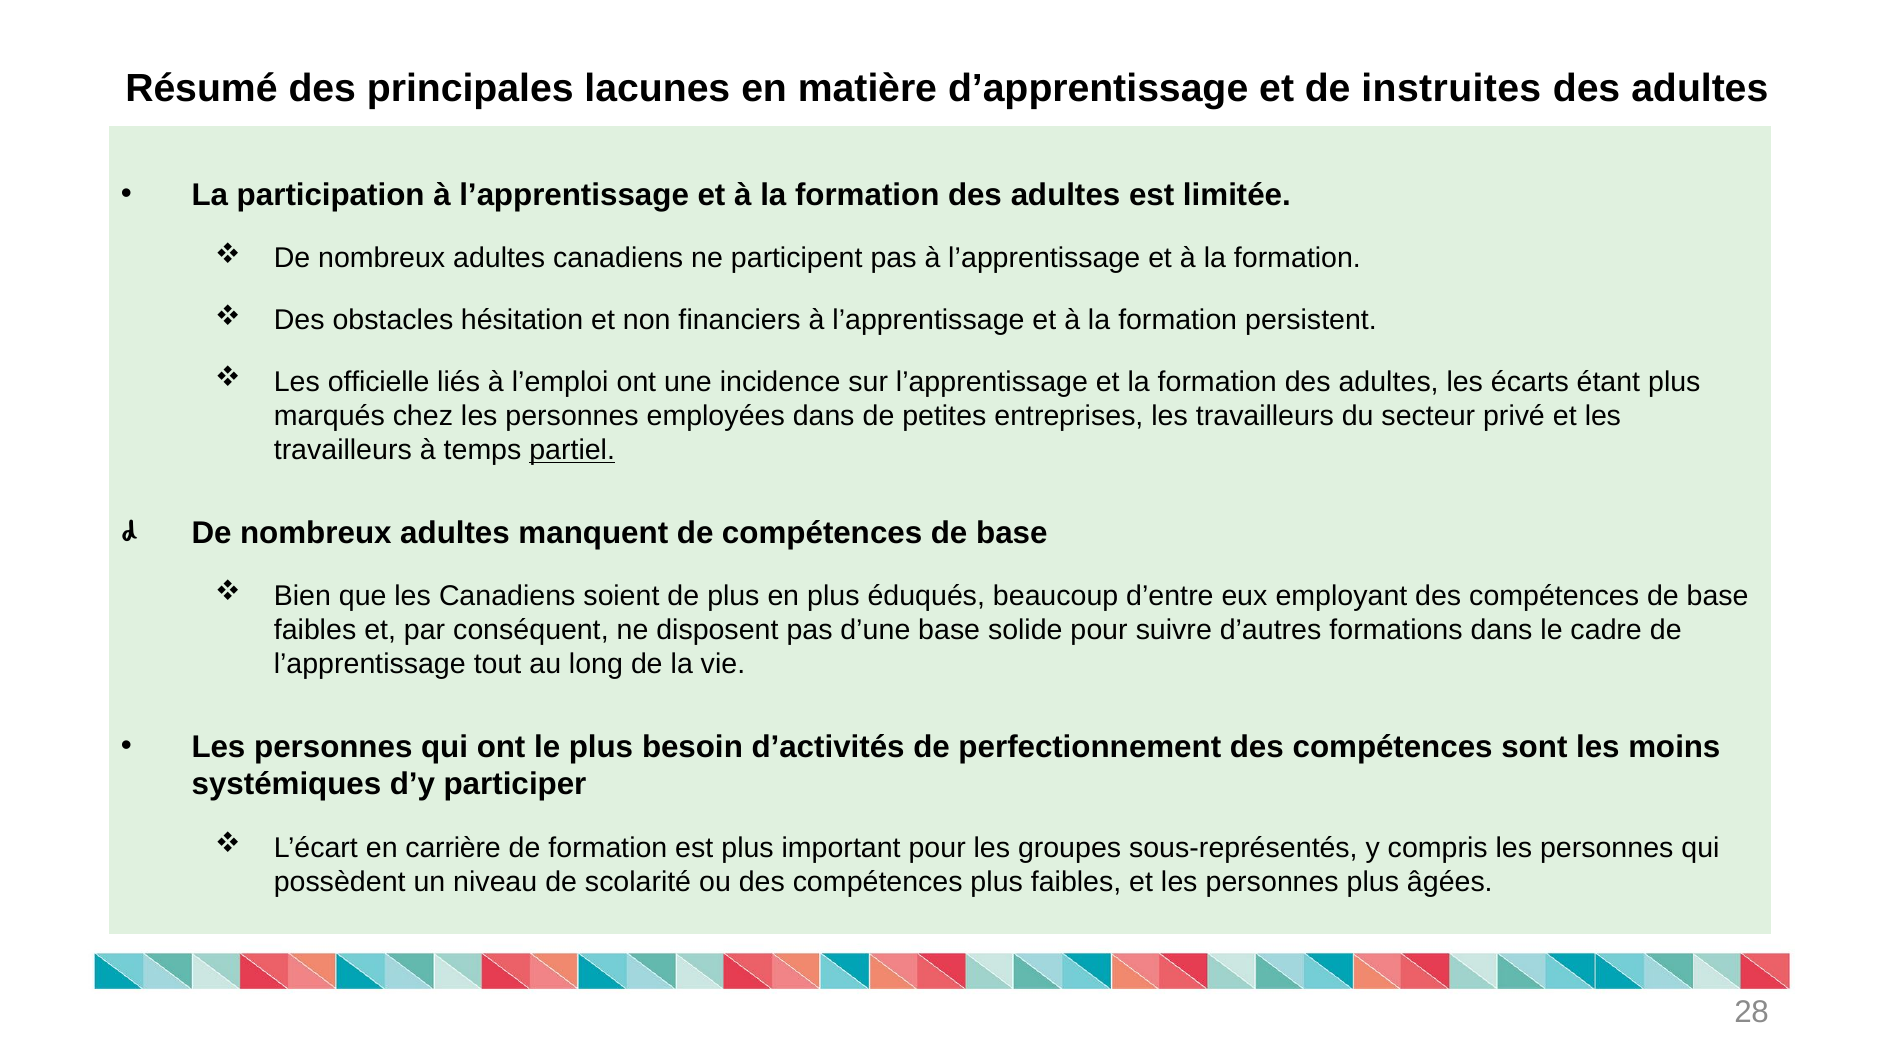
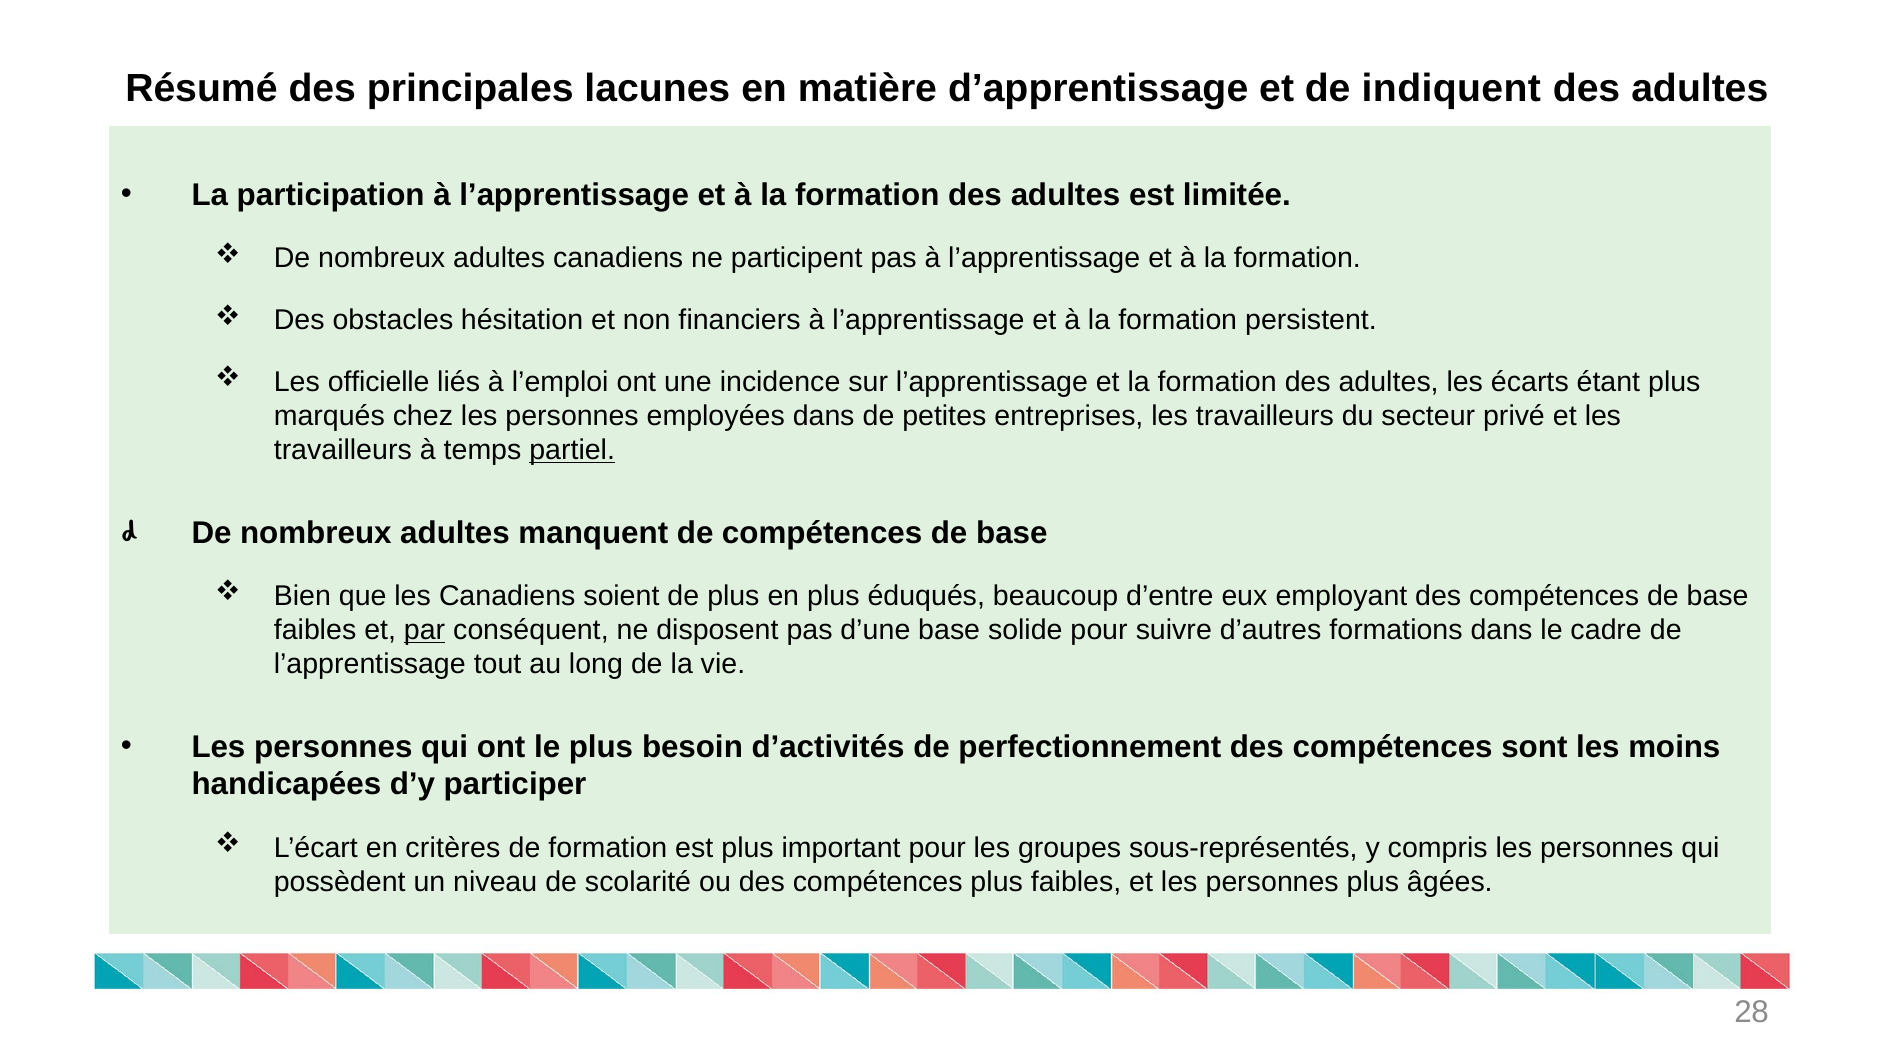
instruites: instruites -> indiquent (1451, 89)
par underline: none -> present (425, 630)
systémiques: systémiques -> handicapées (286, 784)
carrière: carrière -> critères (453, 847)
